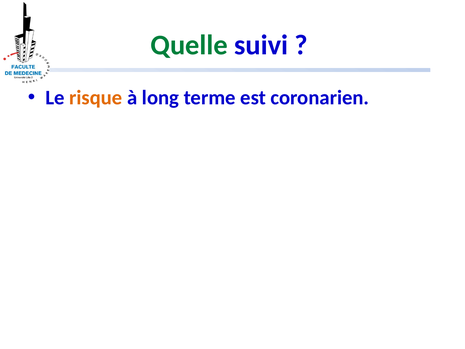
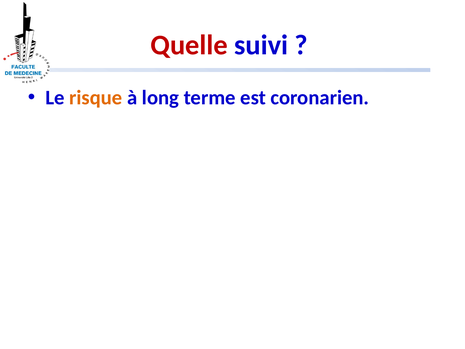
Quelle colour: green -> red (189, 45)
